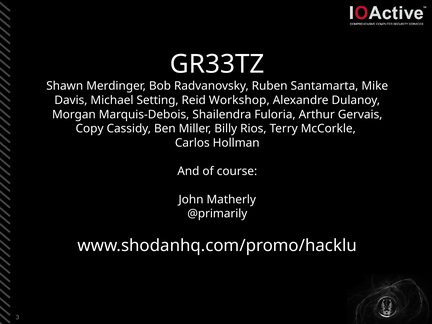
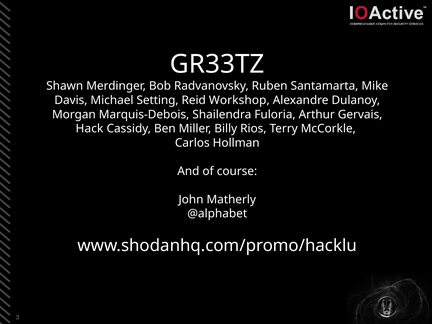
Copy: Copy -> Hack (90, 129)
@primarily: @primarily -> @alphabet (217, 214)
